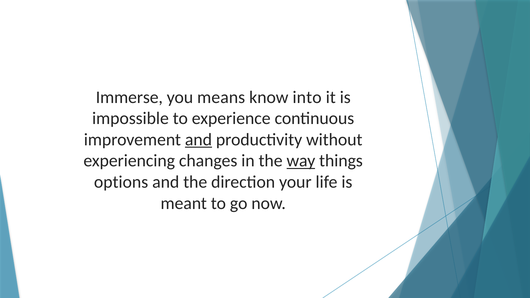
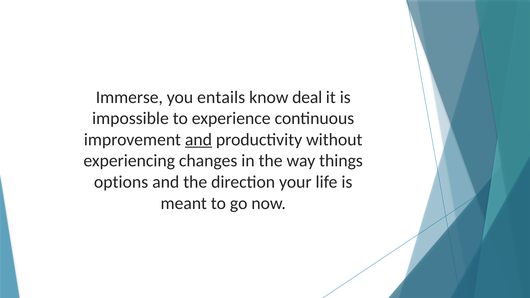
means: means -> entails (221, 97)
into: into -> deal (307, 97)
way underline: present -> none (301, 161)
